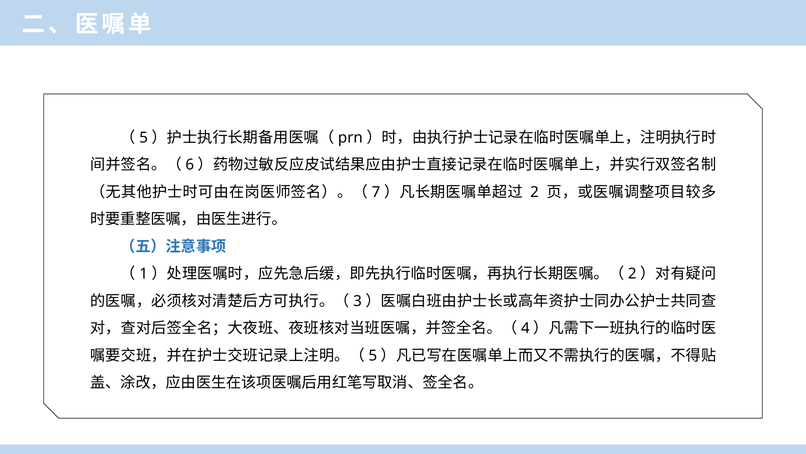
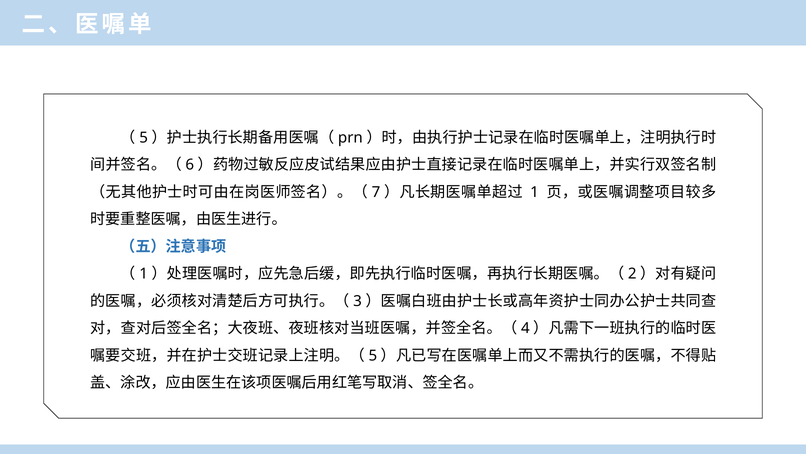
2: 2 -> 1 (535, 192)
